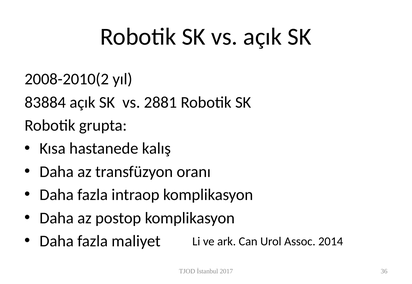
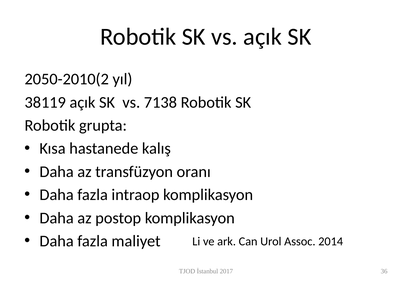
2008-2010(2: 2008-2010(2 -> 2050-2010(2 (67, 79)
83884: 83884 -> 38119 (45, 102)
2881: 2881 -> 7138 (160, 102)
